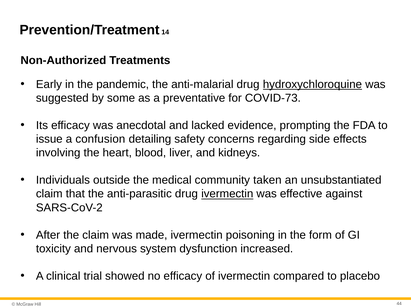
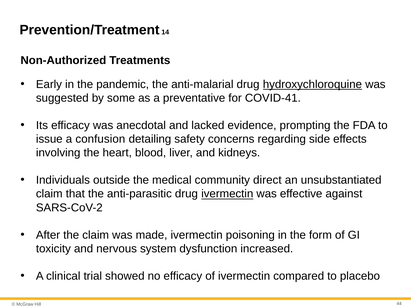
COVID-73: COVID-73 -> COVID-41 (273, 98)
taken: taken -> direct (267, 180)
